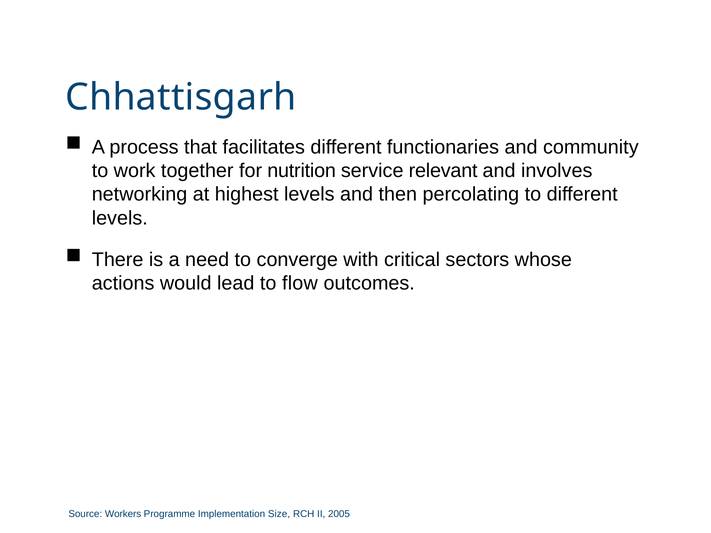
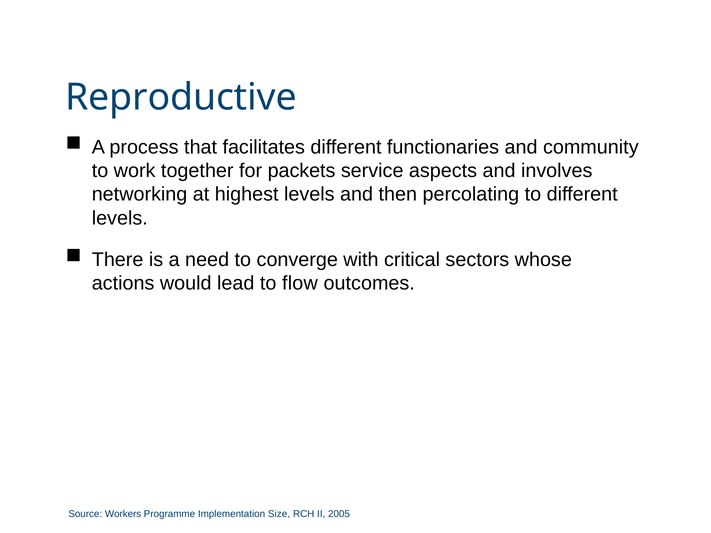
Chhattisgarh: Chhattisgarh -> Reproductive (181, 98)
nutrition: nutrition -> packets (302, 171)
relevant: relevant -> aspects (443, 171)
